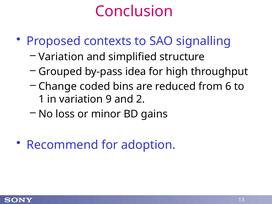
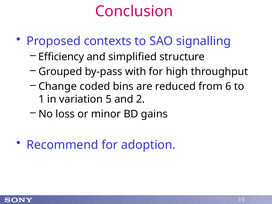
Variation: Variation -> Efficiency (61, 57)
idea: idea -> with (136, 72)
9: 9 -> 5 (109, 99)
